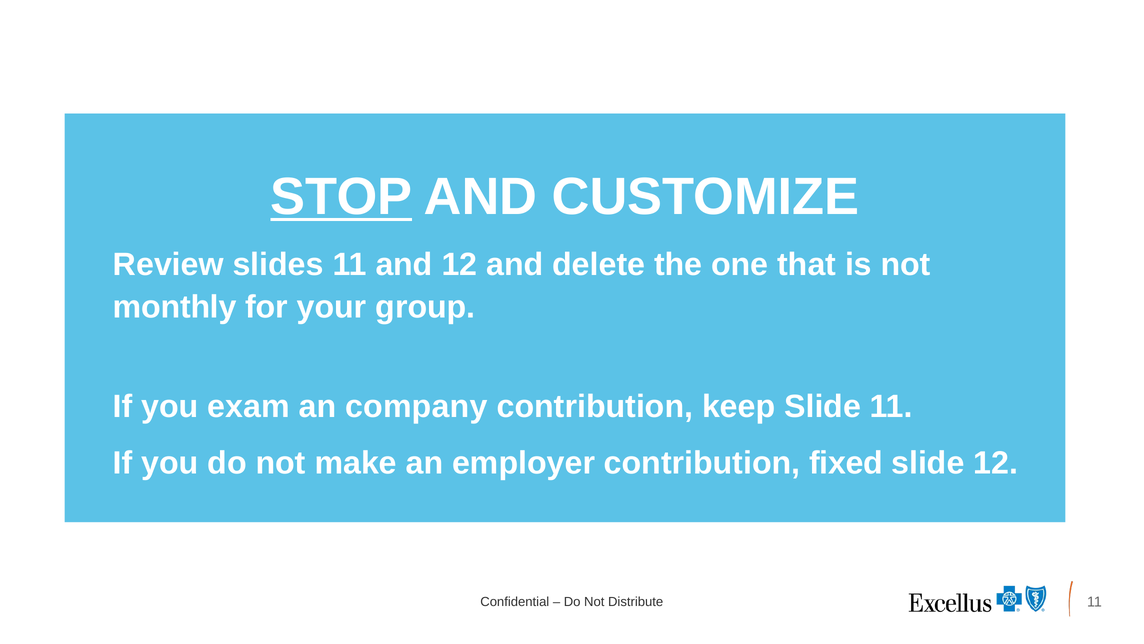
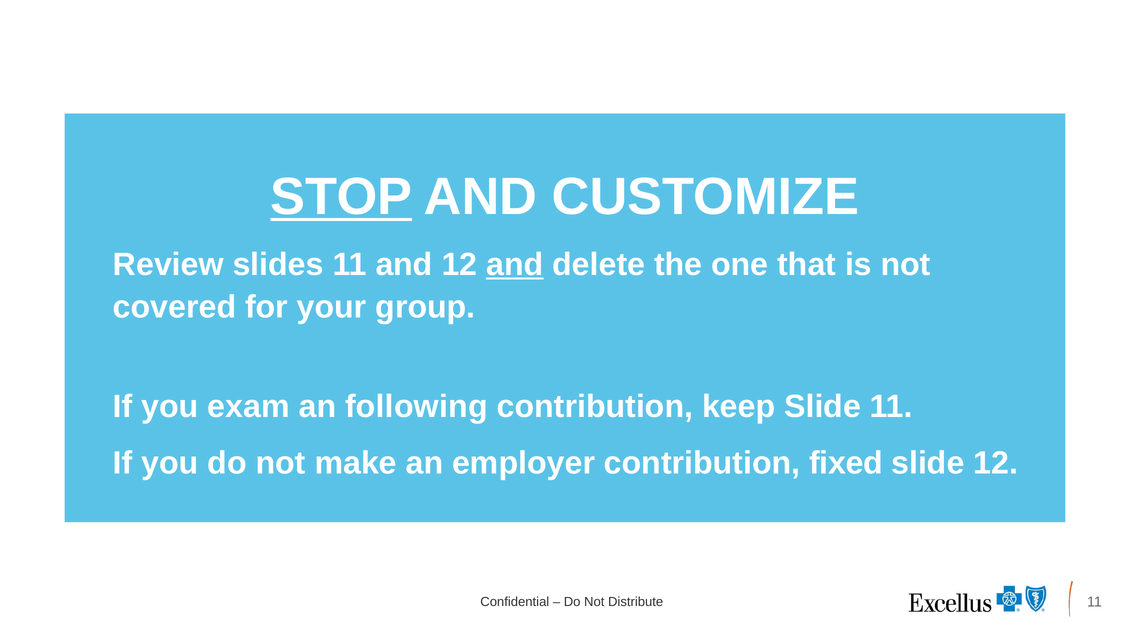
and underline: none -> present (515, 264)
monthly: monthly -> covered (175, 307)
company: company -> following (416, 406)
